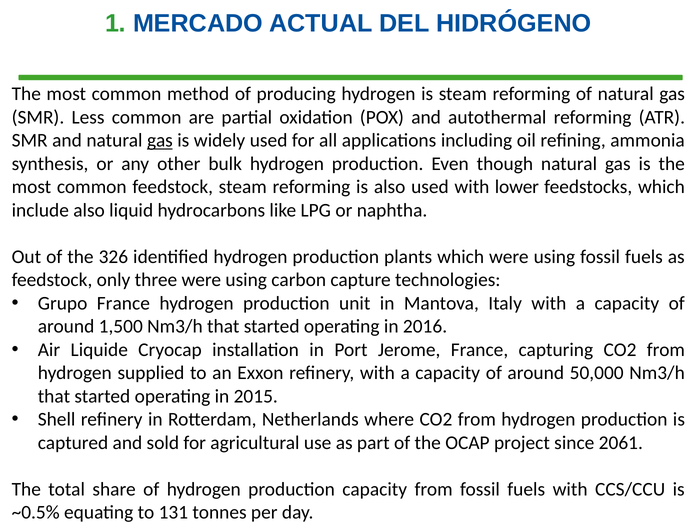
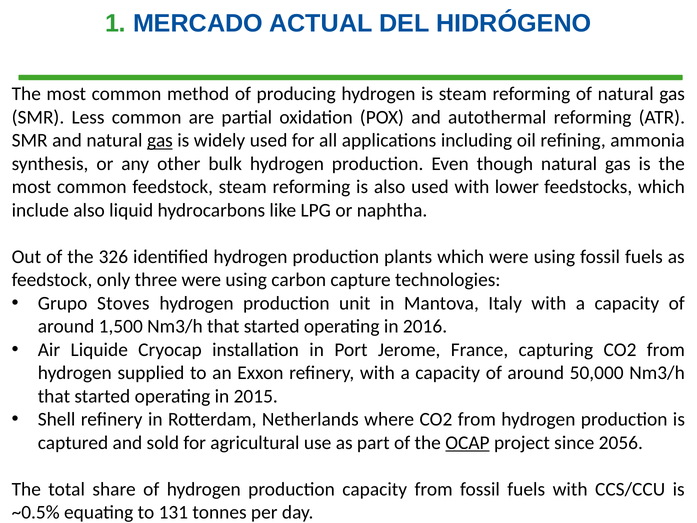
Grupo France: France -> Stoves (123, 303)
OCAP underline: none -> present (467, 443)
2061: 2061 -> 2056 (621, 443)
